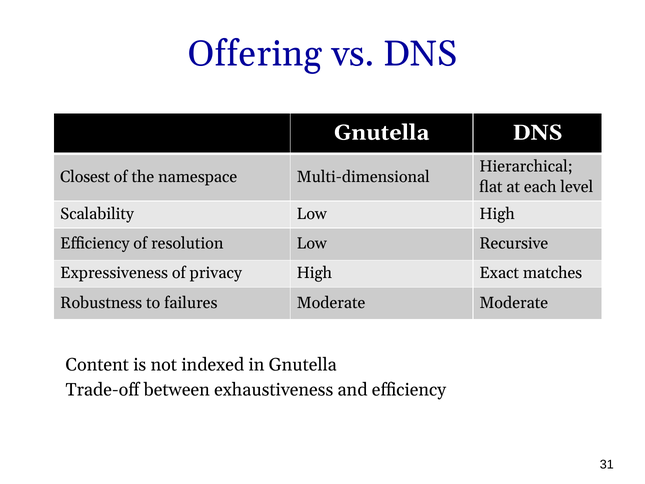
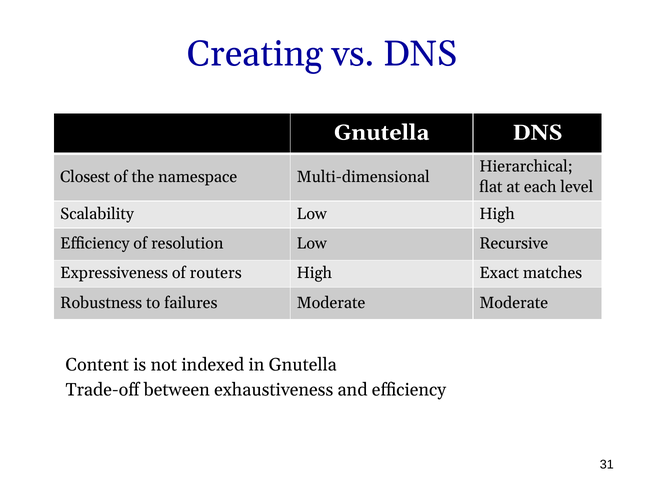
Offering: Offering -> Creating (255, 54)
privacy: privacy -> routers (216, 273)
